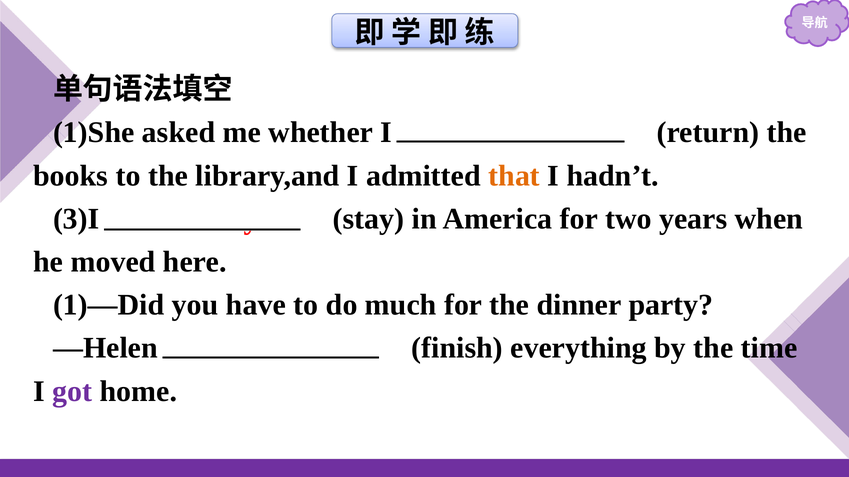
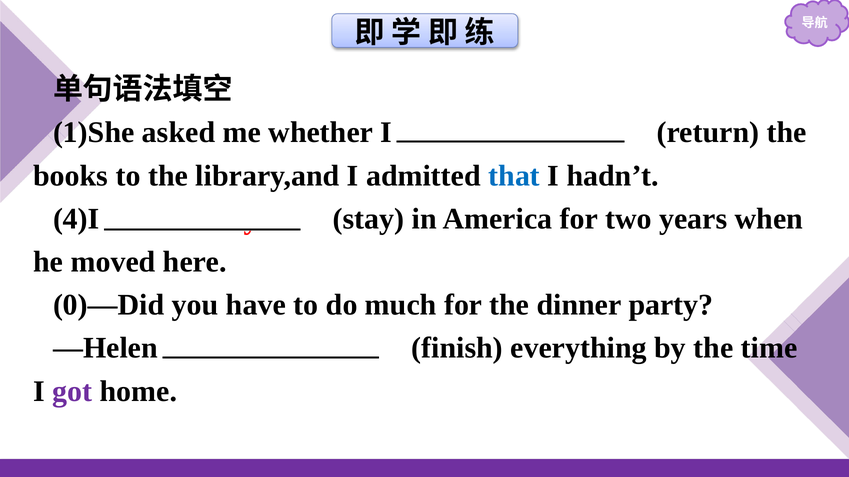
that colour: orange -> blue (514, 176)
3)I: 3)I -> 4)I (76, 219)
1)—Did: 1)—Did -> 0)—Did (109, 305)
